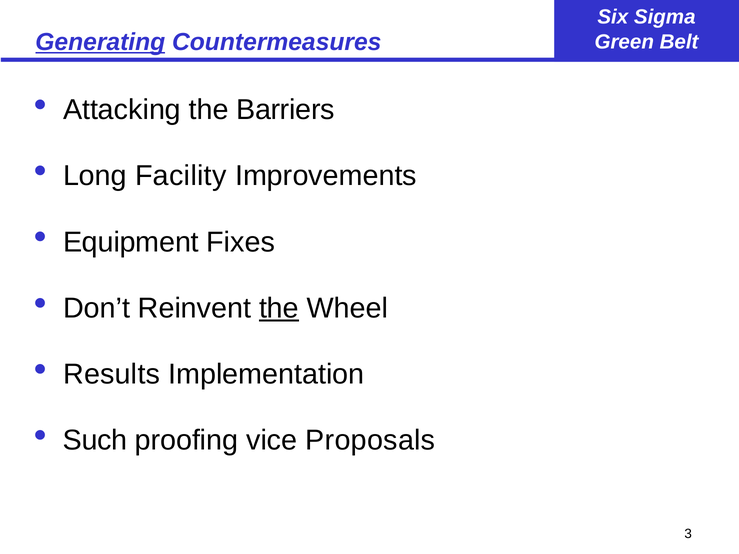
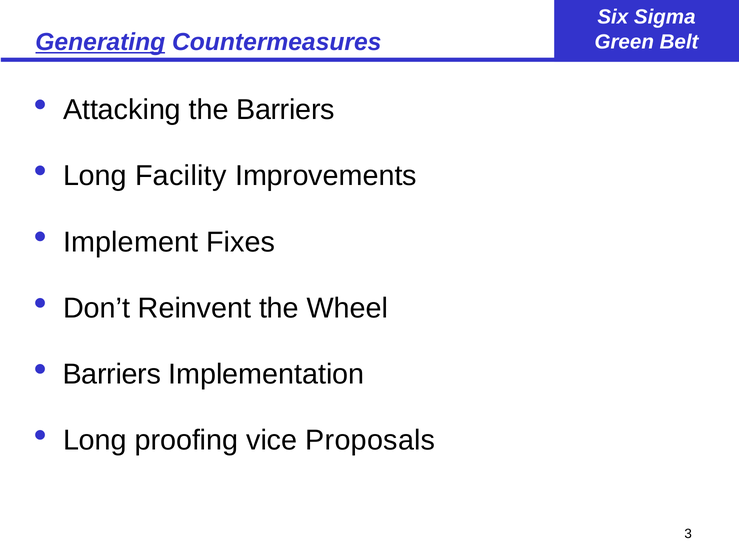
Equipment: Equipment -> Implement (131, 242)
the underline: present -> none (279, 308)
Results: Results -> Barriers (112, 374)
Such: Such -> Long (95, 441)
